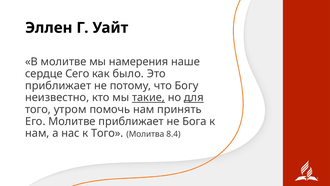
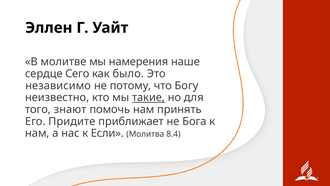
приближает: приближает -> независимо (58, 85)
для underline: present -> none (194, 97)
утром: утром -> знают (70, 109)
Его Молитве: Молитве -> Придите (72, 121)
к Того: Того -> Если (107, 133)
